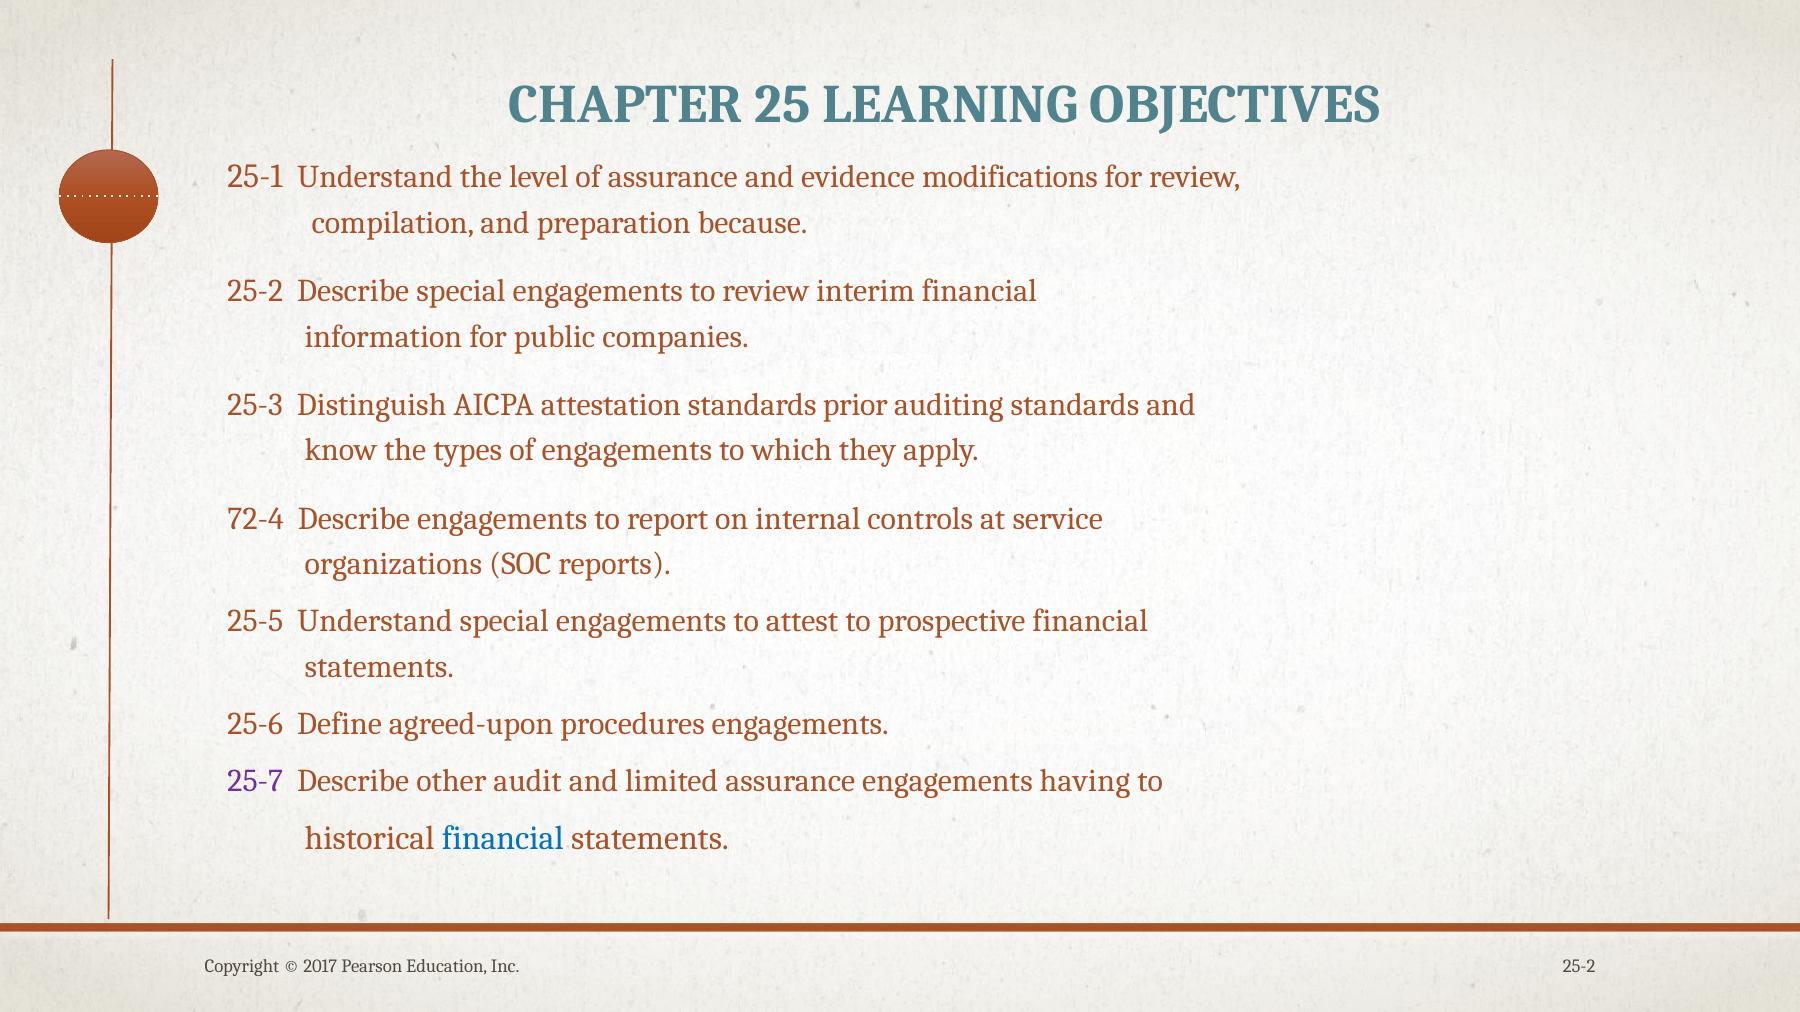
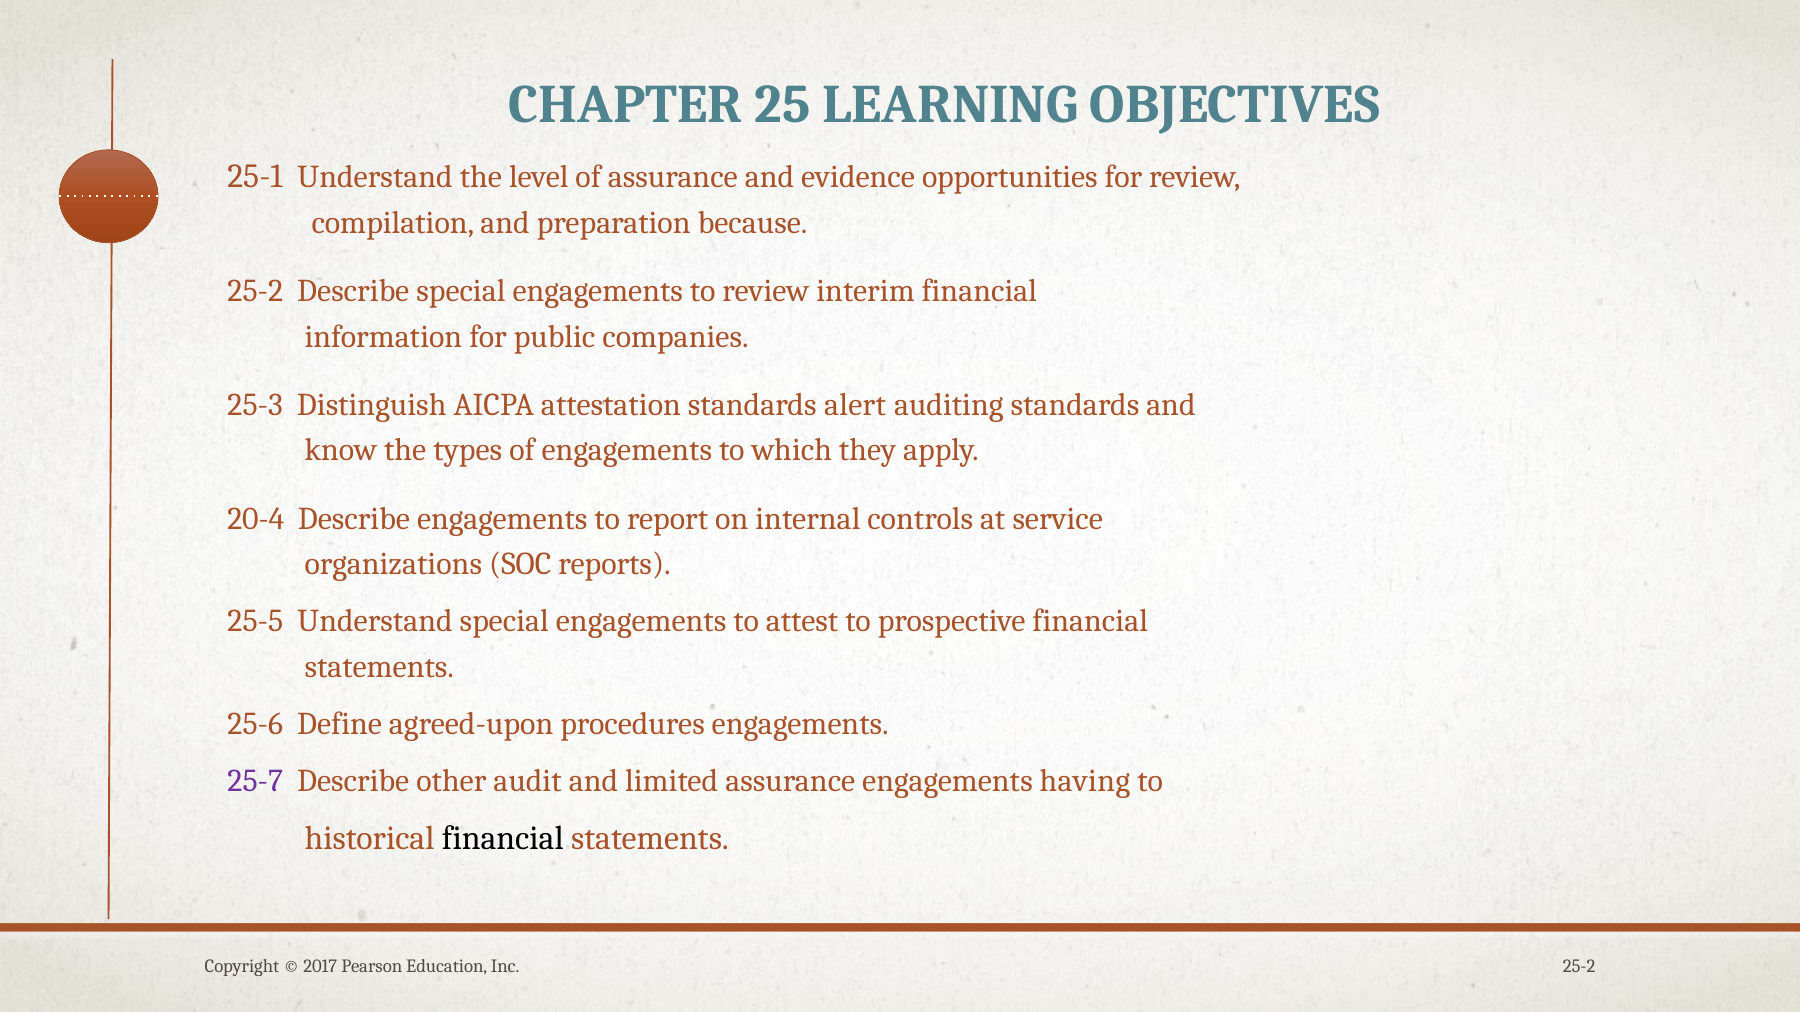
modifications: modifications -> opportunities (1010, 177)
prior: prior -> alert (855, 405)
72-4: 72-4 -> 20-4 (256, 519)
financial colour: blue -> black (503, 839)
